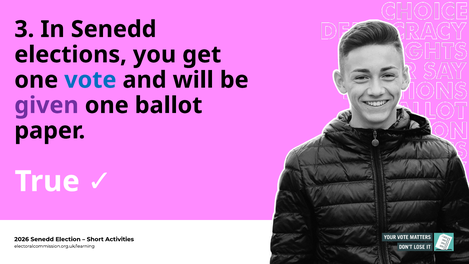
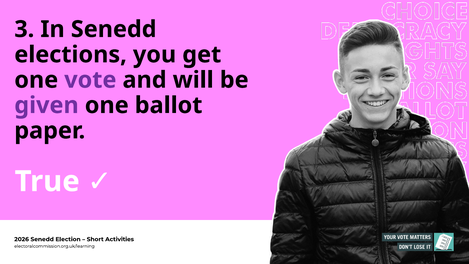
vote colour: blue -> purple (90, 80)
